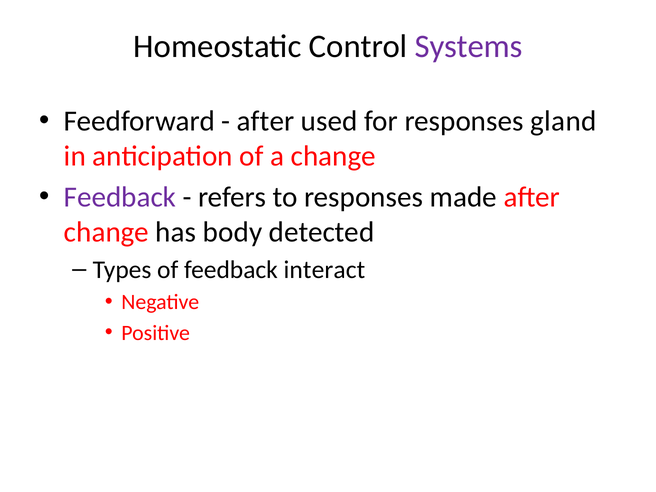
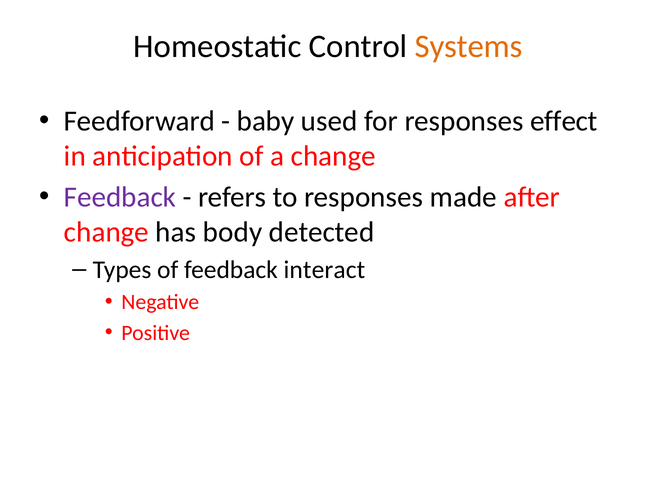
Systems colour: purple -> orange (469, 46)
after: after -> baby (266, 121)
gland: gland -> effect (564, 121)
